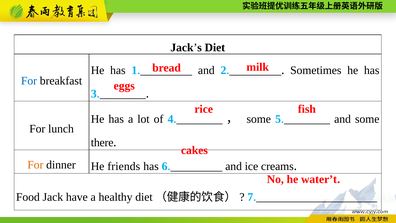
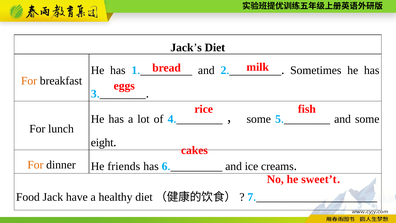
For colour: blue -> orange (29, 81)
there: there -> eight (102, 142)
water’t: water’t -> sweet’t (319, 179)
